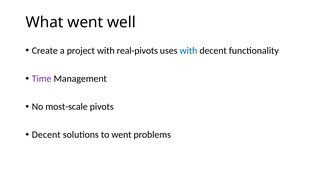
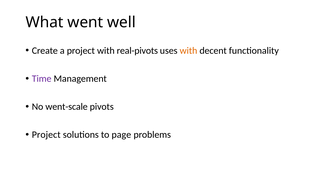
with colour: blue -> orange (188, 51)
most-scale: most-scale -> went-scale (67, 107)
Decent: Decent -> Project (46, 135)
to went: went -> page (121, 135)
